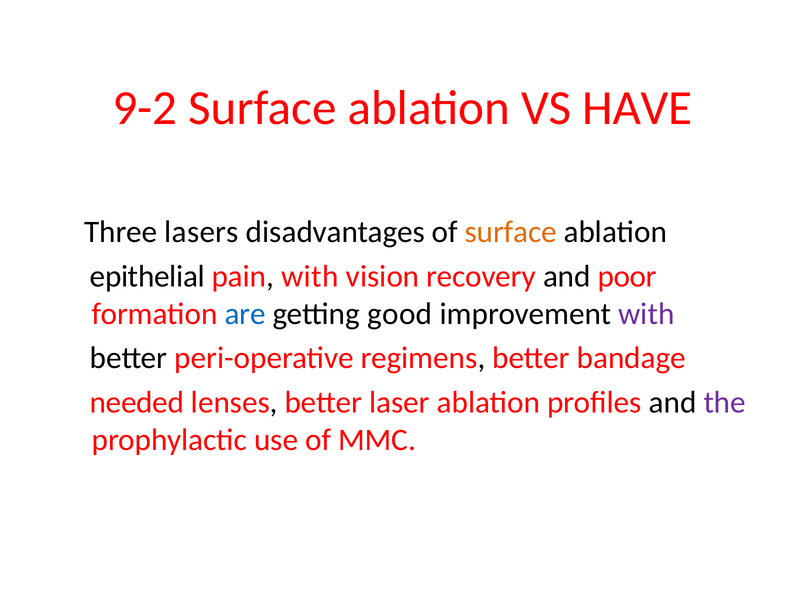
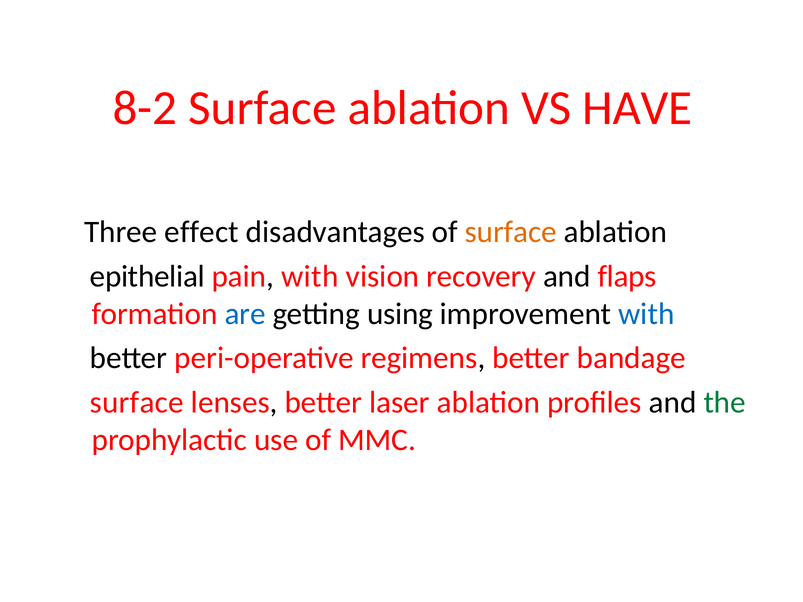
9-2: 9-2 -> 8-2 (145, 108)
lasers: lasers -> effect (202, 232)
poor: poor -> flaps (627, 277)
good: good -> using (400, 314)
with colour: purple -> blue (646, 314)
needed: needed -> surface (137, 402)
the colour: purple -> green (725, 402)
